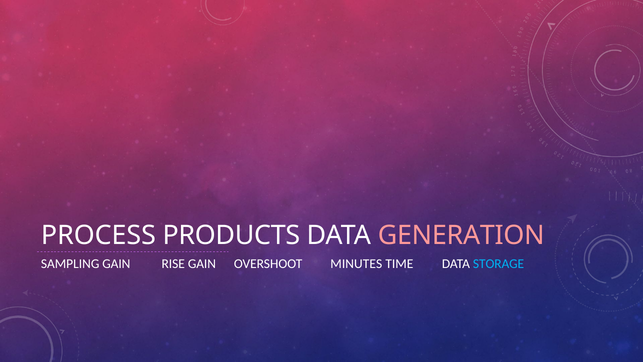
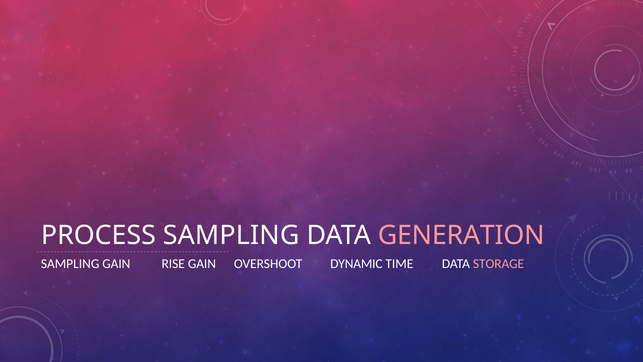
PROCESS PRODUCTS: PRODUCTS -> SAMPLING (231, 235)
MINUTES: MINUTES -> DYNAMIC (356, 263)
STORAGE colour: light blue -> pink (499, 263)
